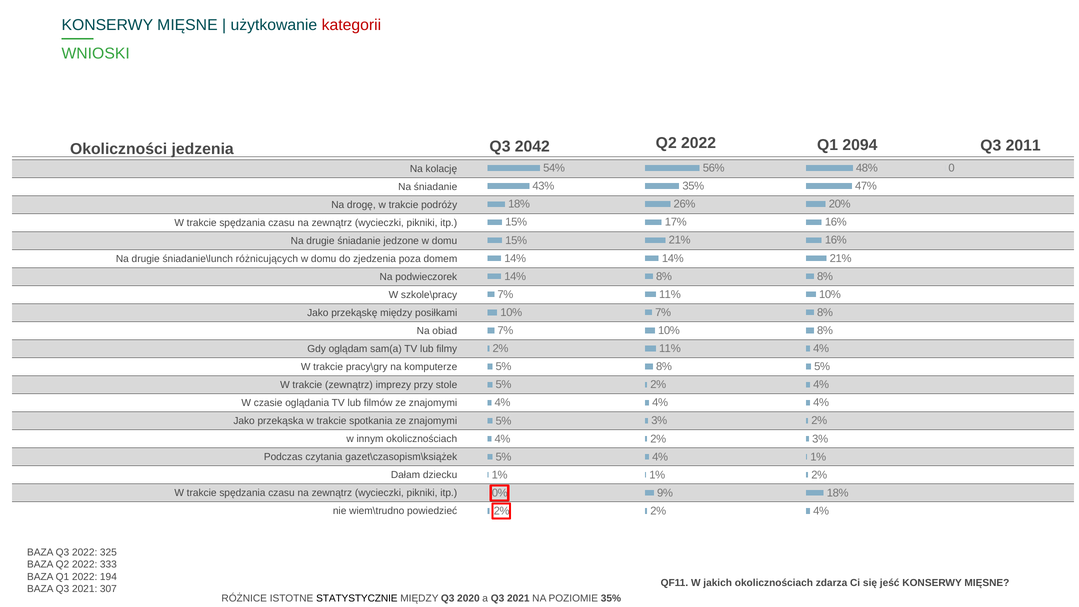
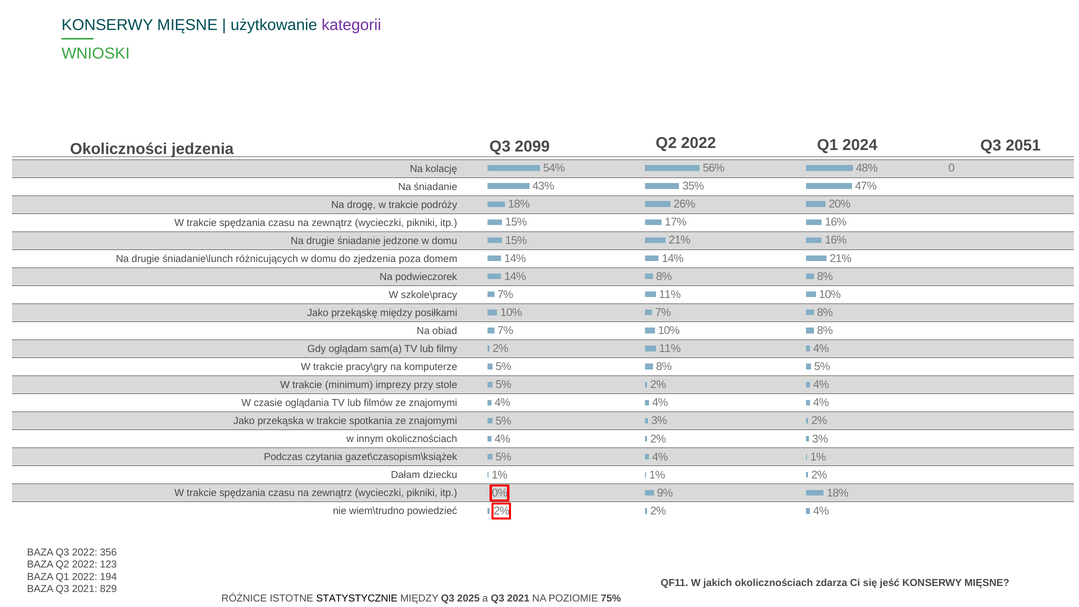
kategorii colour: red -> purple (351, 25)
2094: 2094 -> 2024 (860, 145)
2011: 2011 -> 2051 (1023, 146)
2042: 2042 -> 2099 (532, 146)
trakcie zewnątrz: zewnątrz -> minimum (349, 385)
325: 325 -> 356 (108, 552)
333: 333 -> 123 (108, 565)
307: 307 -> 829 (108, 589)
2020: 2020 -> 2025 (468, 598)
POZIOMIE 35%: 35% -> 75% (611, 598)
